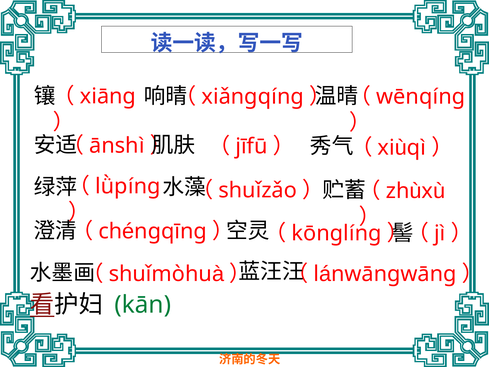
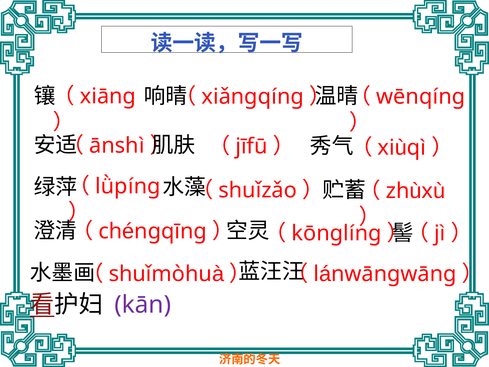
kān colour: green -> purple (143, 304)
